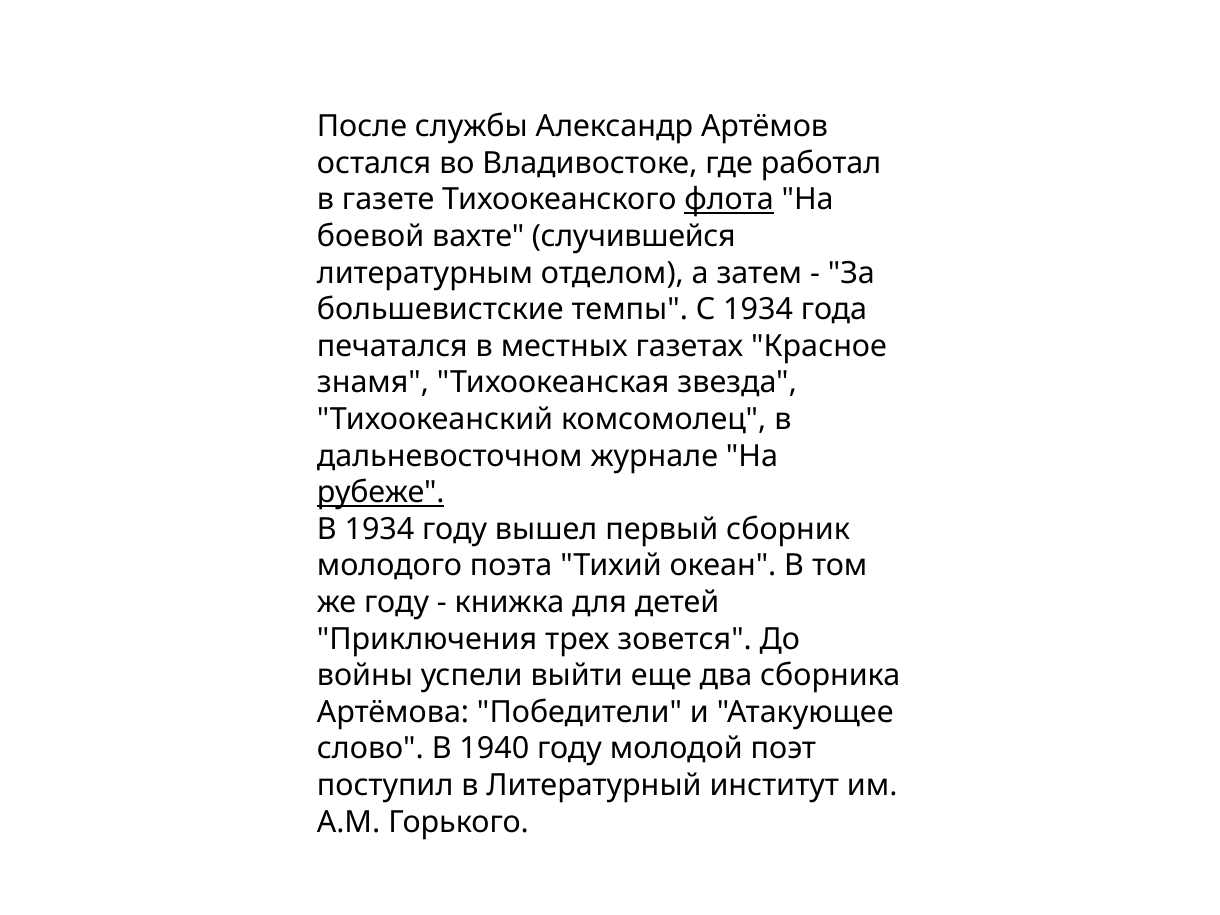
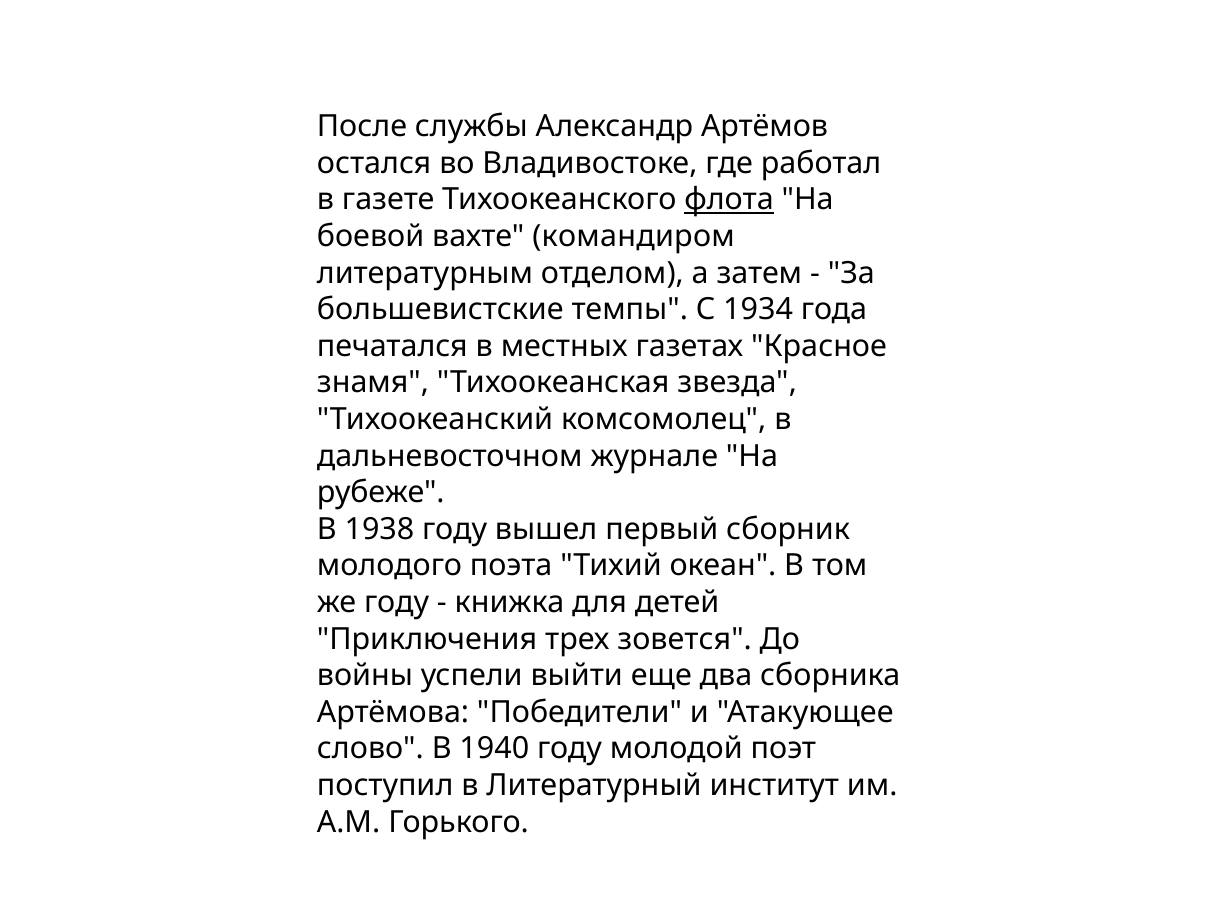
случившейся: случившейся -> командиром (634, 236)
рубеже underline: present -> none (381, 493)
В 1934: 1934 -> 1938 (379, 529)
